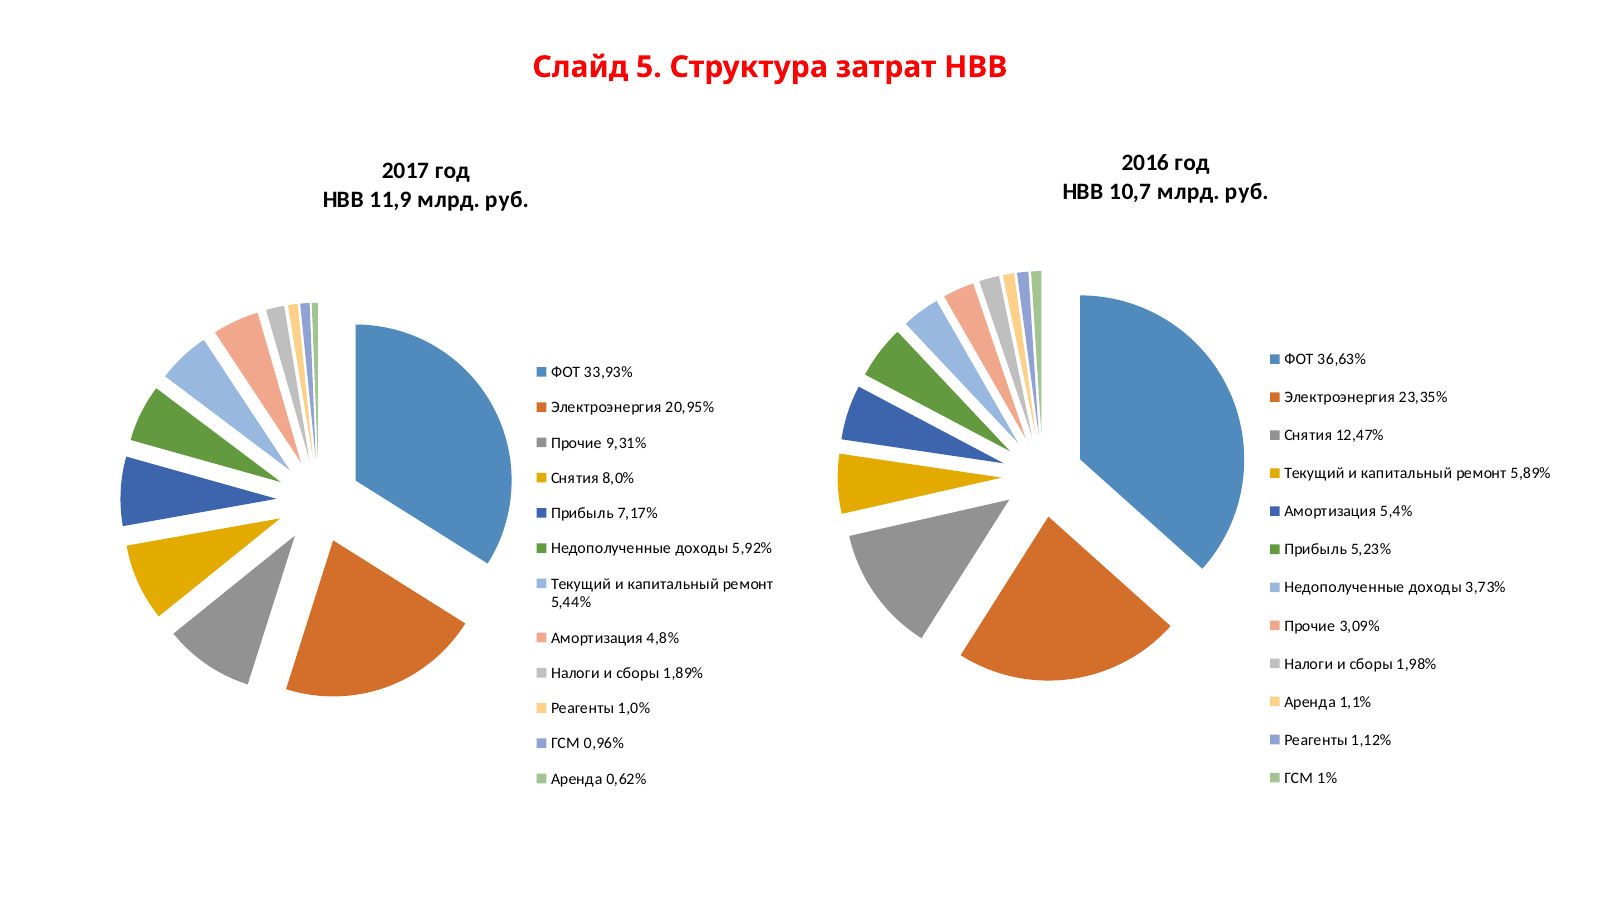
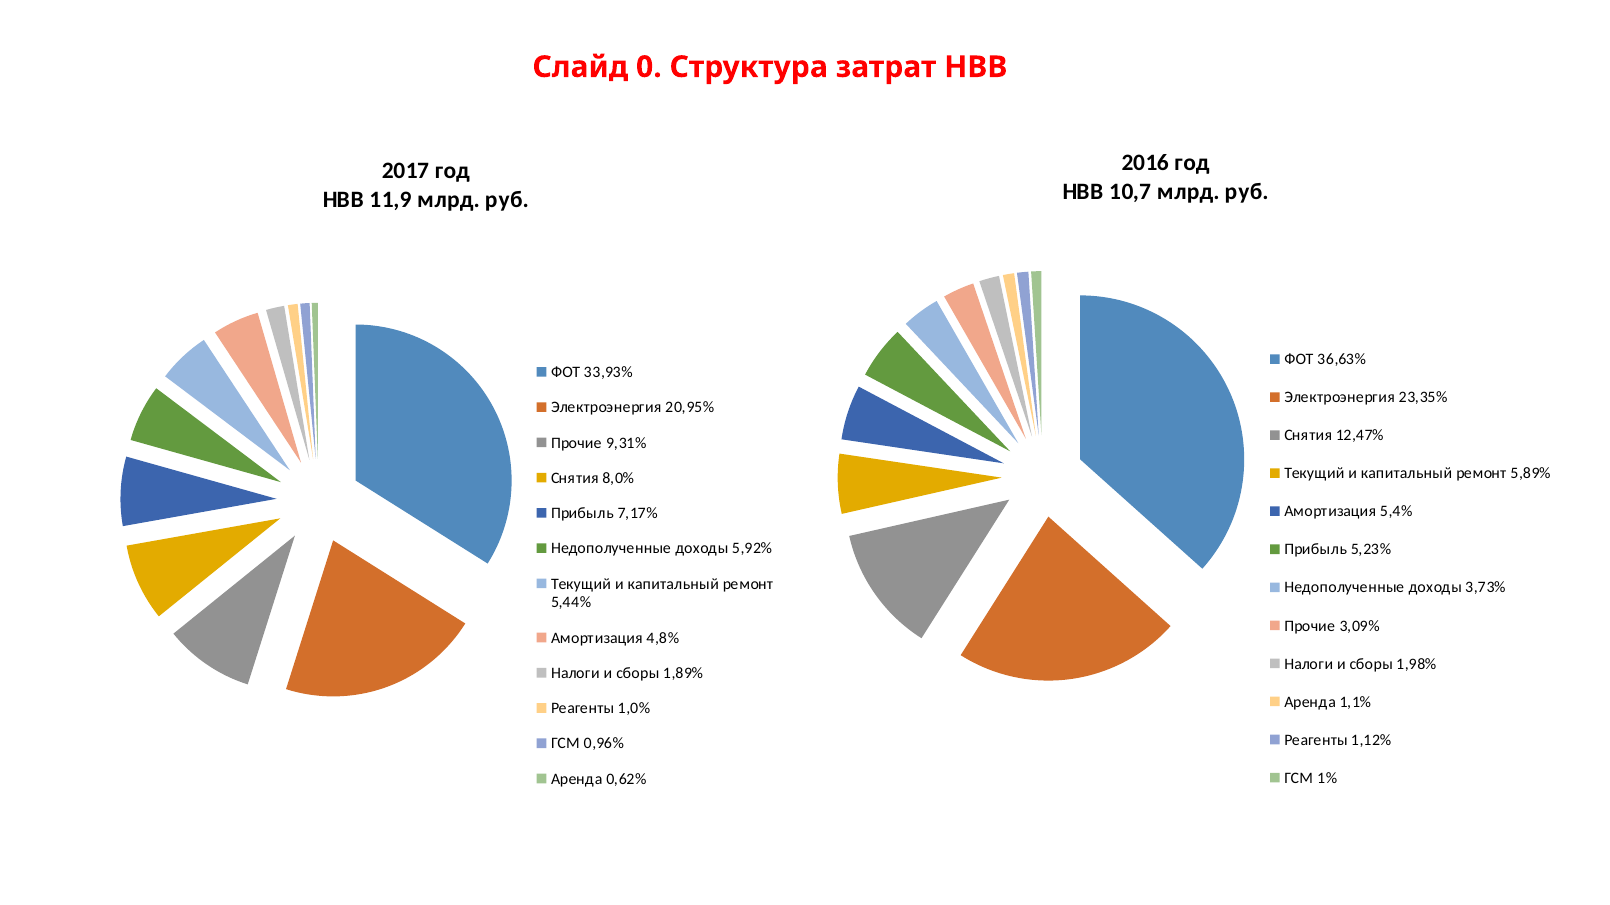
5: 5 -> 0 (649, 67)
